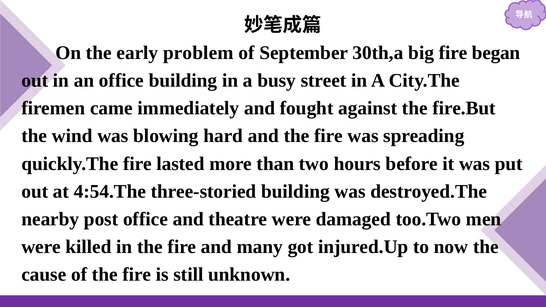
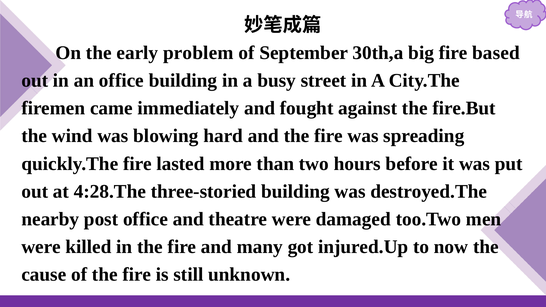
began: began -> based (496, 53)
4:54.The: 4:54.The -> 4:28.The (110, 191)
